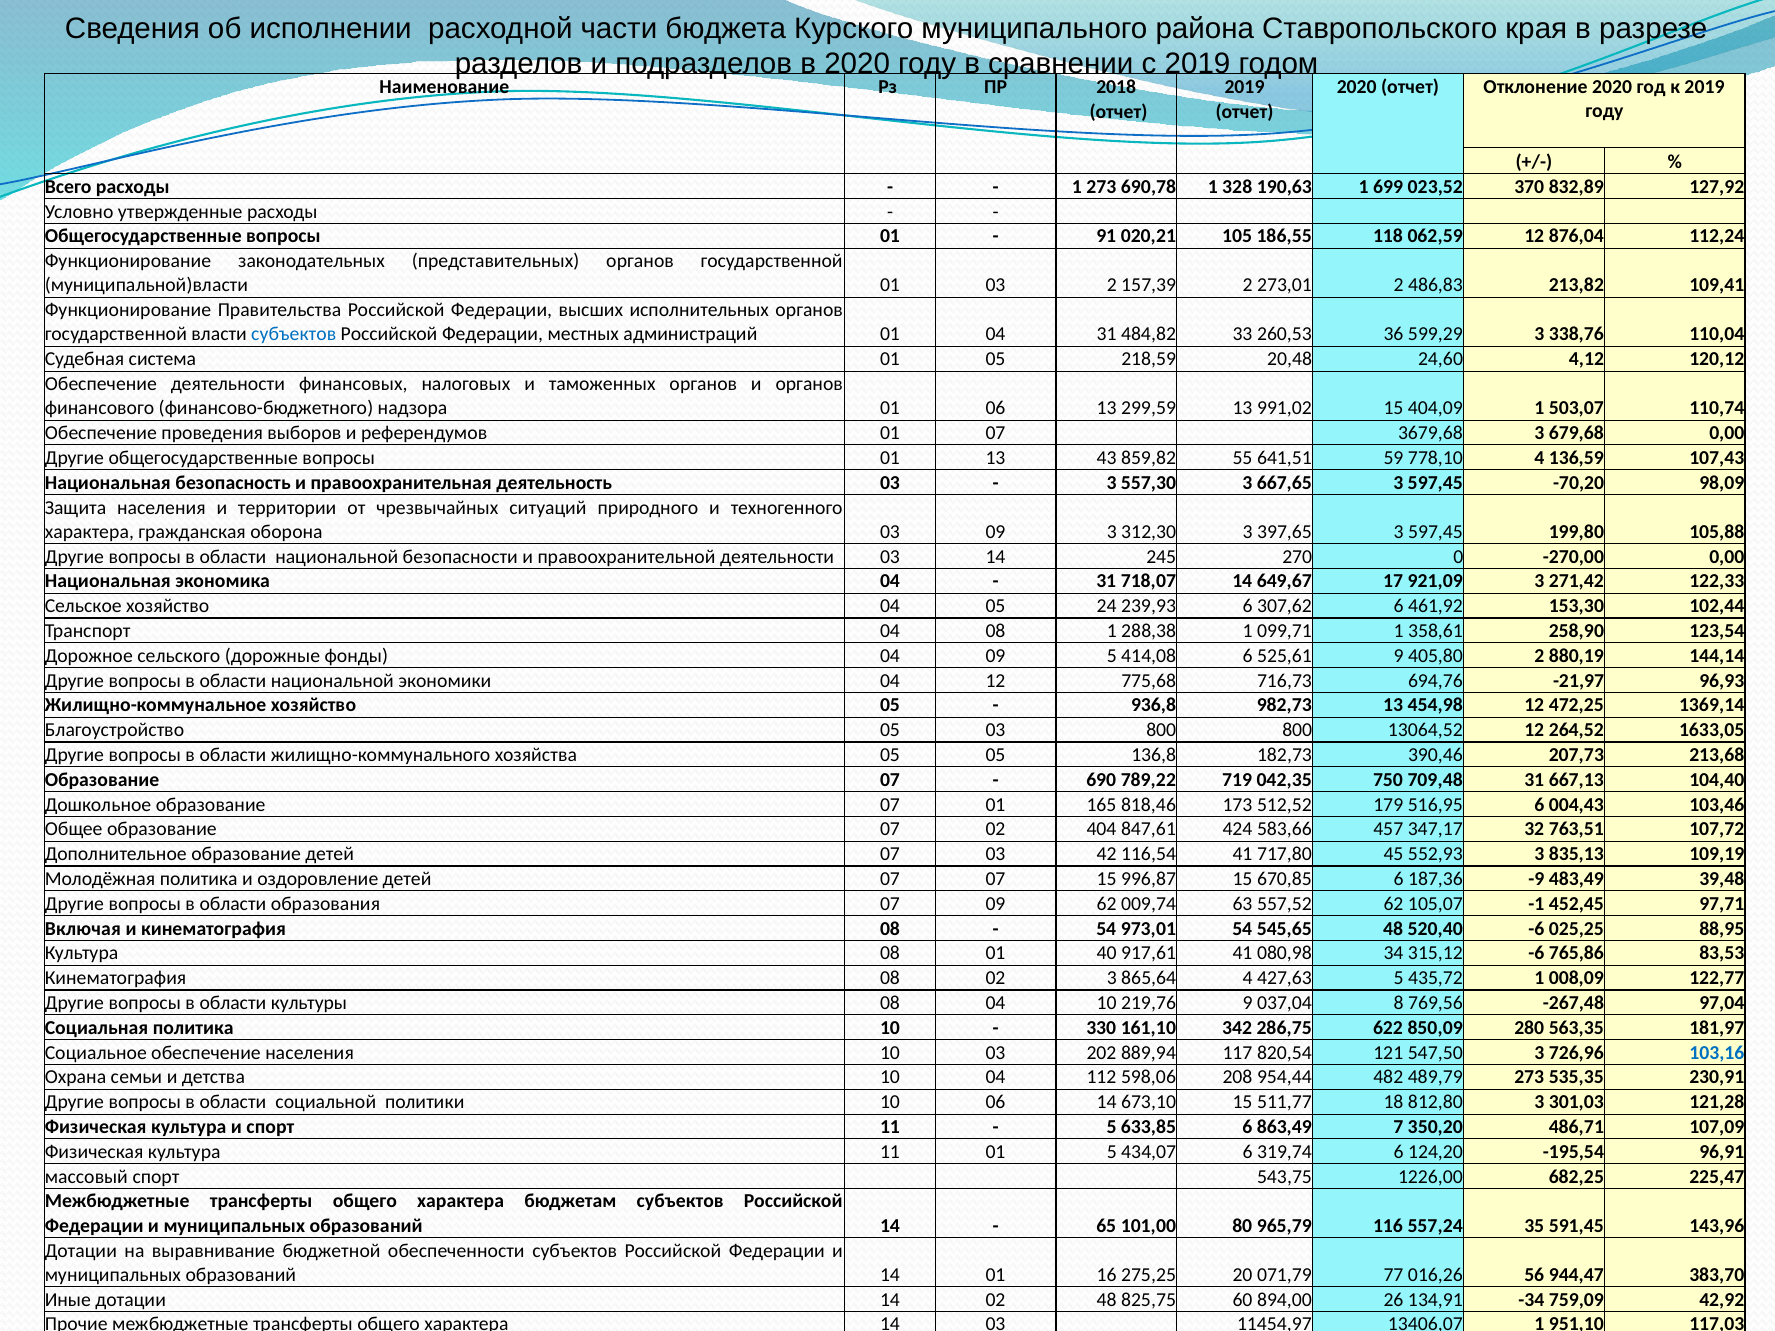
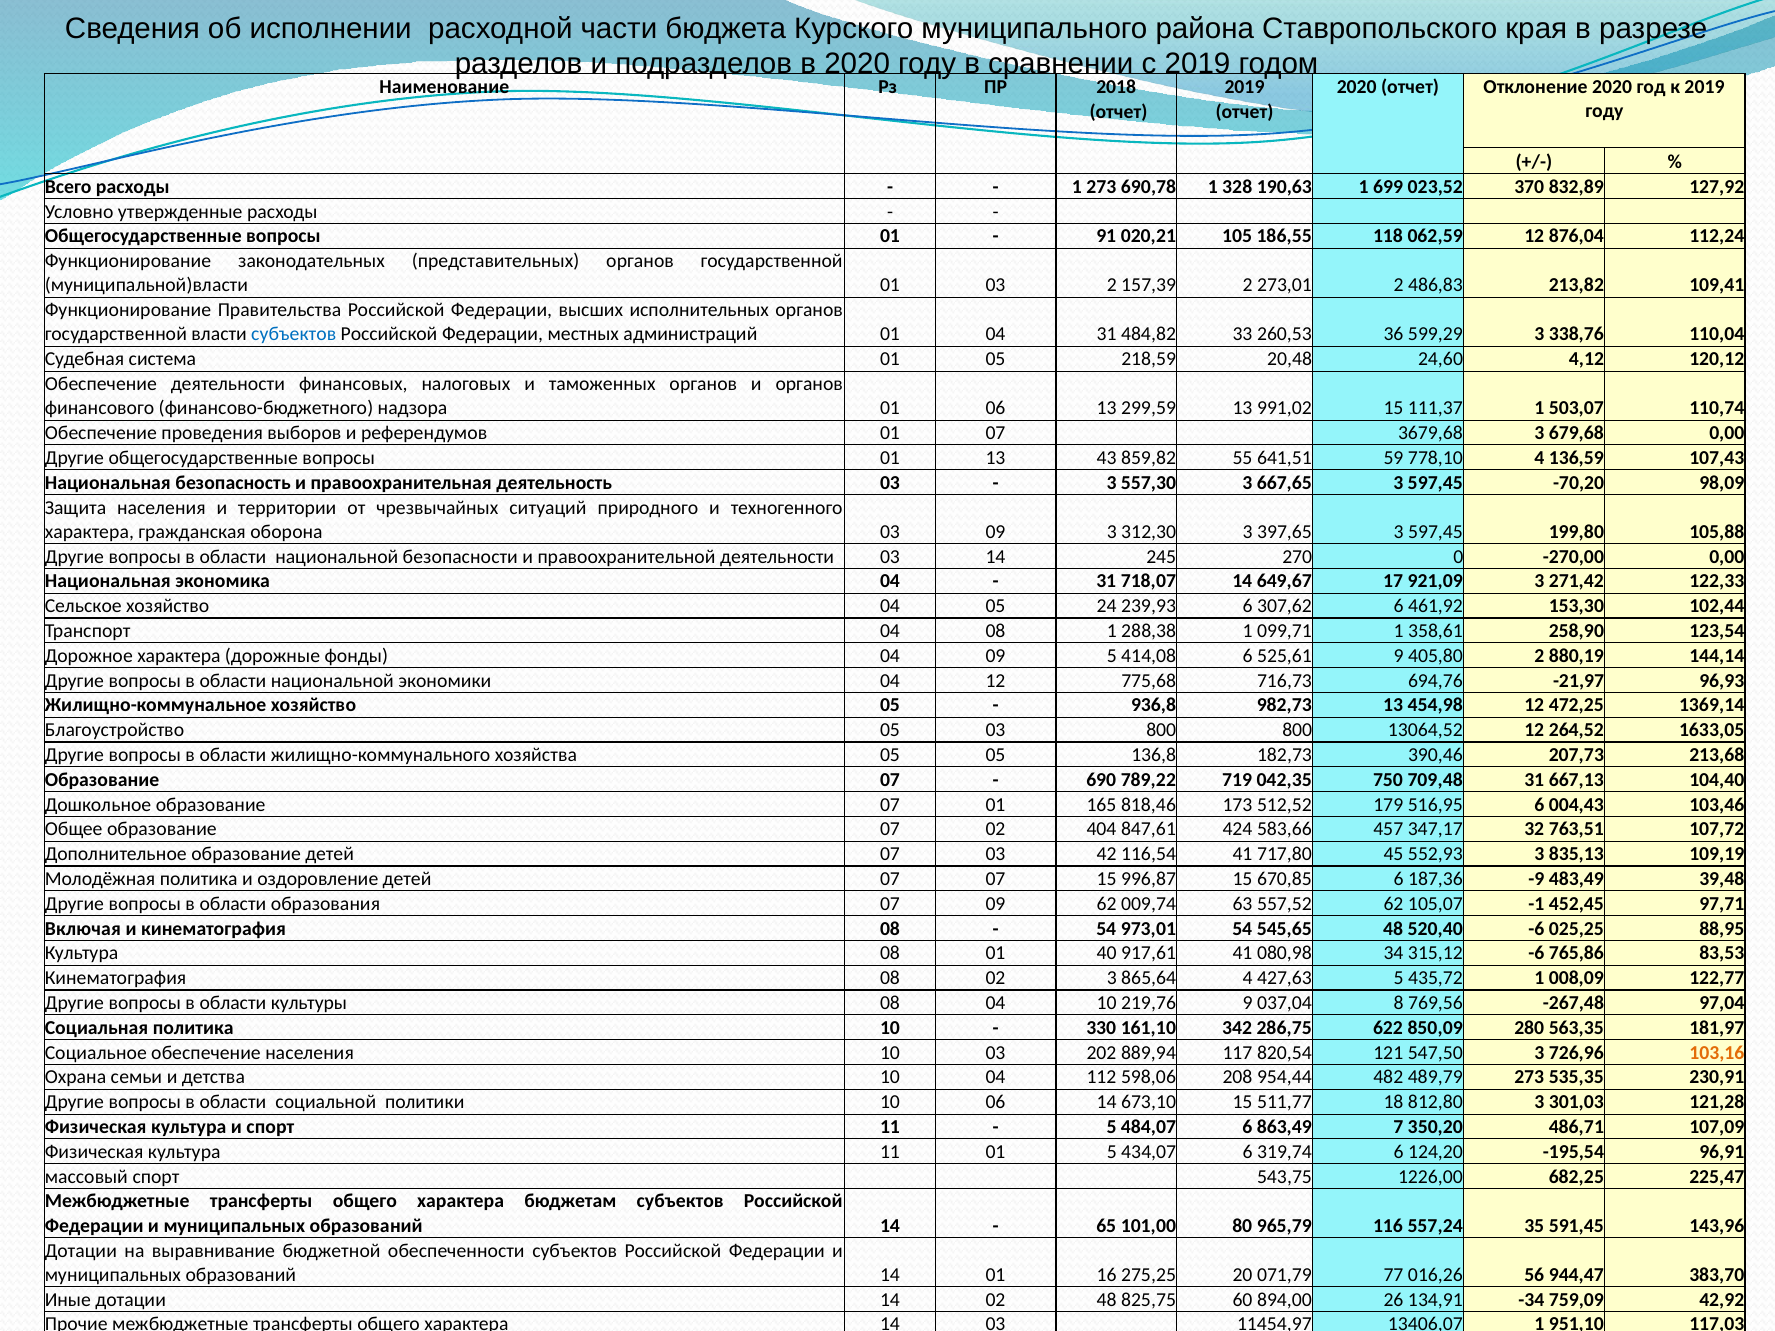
404,09: 404,09 -> 111,37 (1435, 408)
Дорожное сельского: сельского -> характера (179, 656)
103,16 colour: blue -> orange (1717, 1053)
633,85: 633,85 -> 484,07 (1148, 1127)
